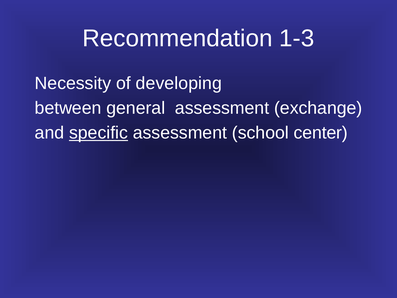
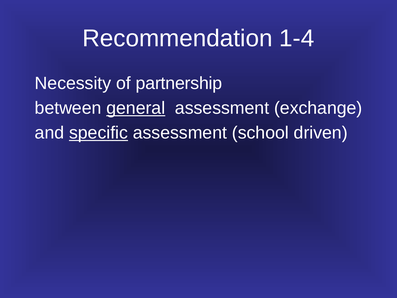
1-3: 1-3 -> 1-4 (297, 38)
developing: developing -> partnership (179, 83)
general underline: none -> present (136, 108)
center: center -> driven (321, 133)
